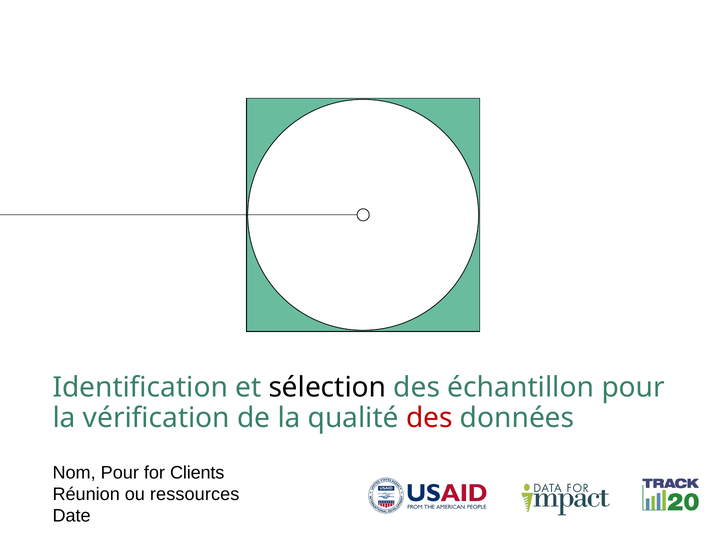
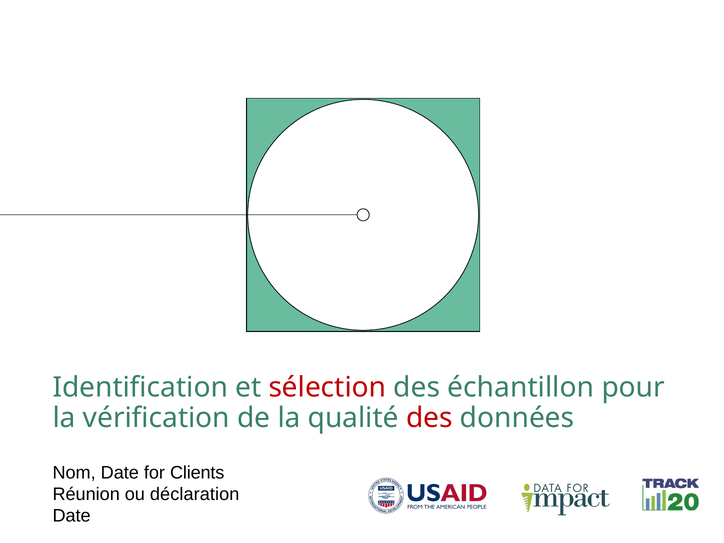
sélection colour: black -> red (327, 387)
Nom Pour: Pour -> Date (120, 473)
ressources: ressources -> déclaration (195, 494)
